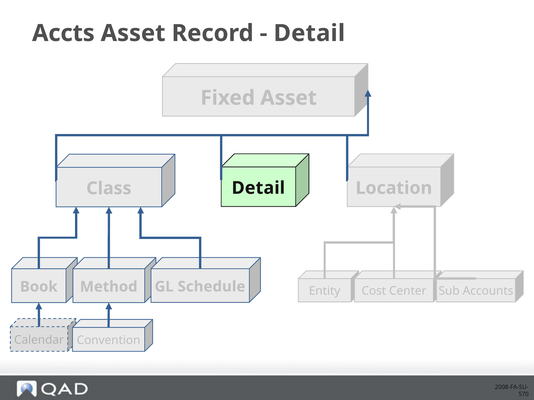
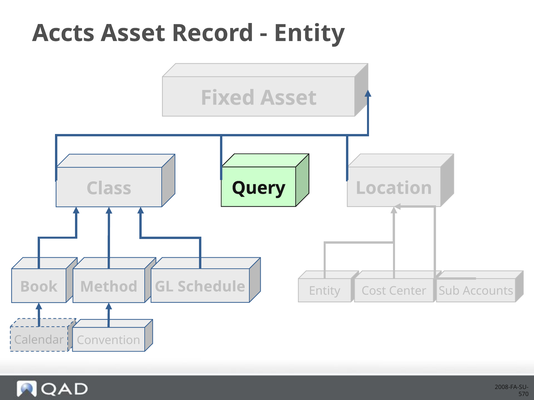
Detail: Detail -> Entity (309, 33)
Detail: Detail -> Query (259, 188)
